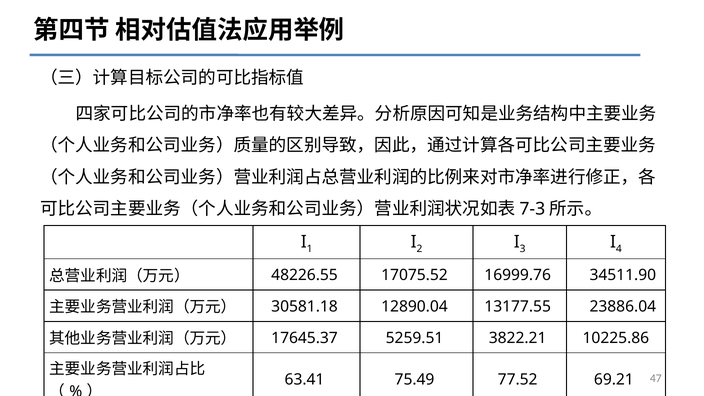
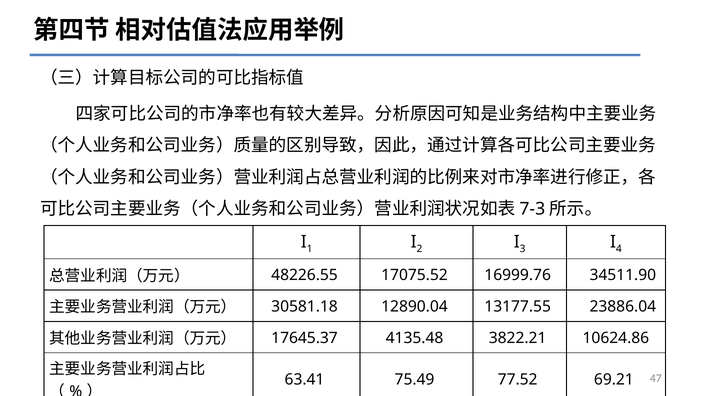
5259.51: 5259.51 -> 4135.48 (415, 338)
10225.86: 10225.86 -> 10624.86 (616, 338)
